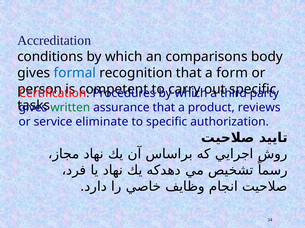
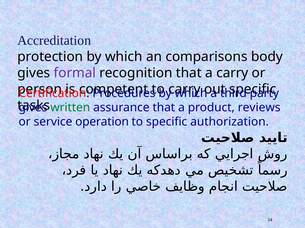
conditions: conditions -> protection (50, 57)
formal colour: blue -> purple (75, 73)
a form: form -> carry (232, 73)
eliminate: eliminate -> operation (102, 122)
